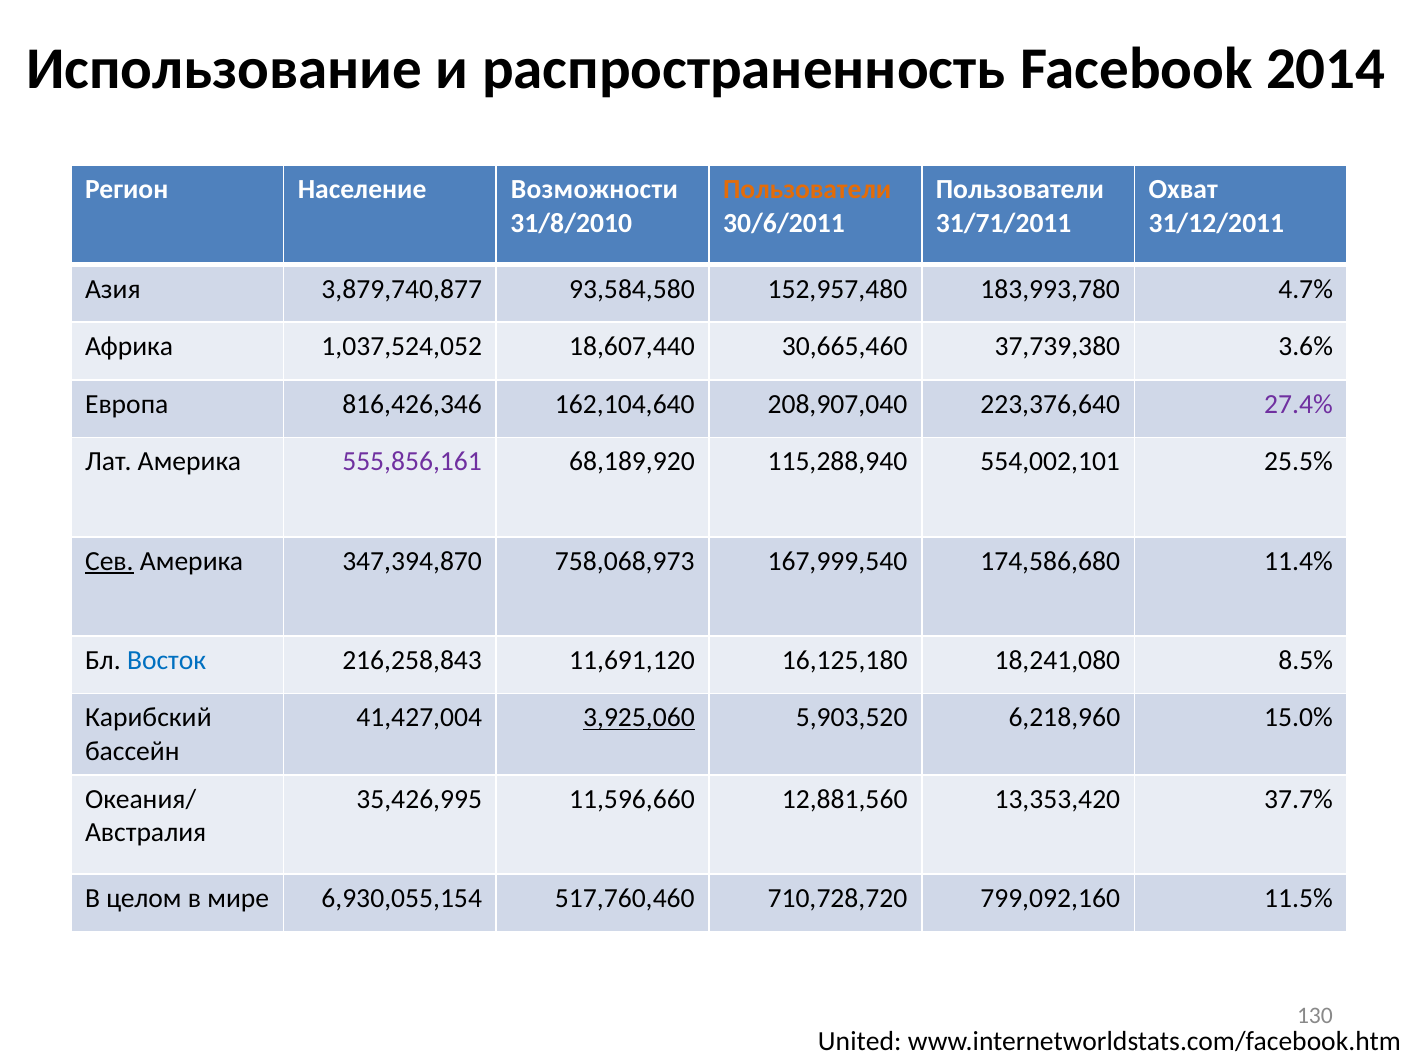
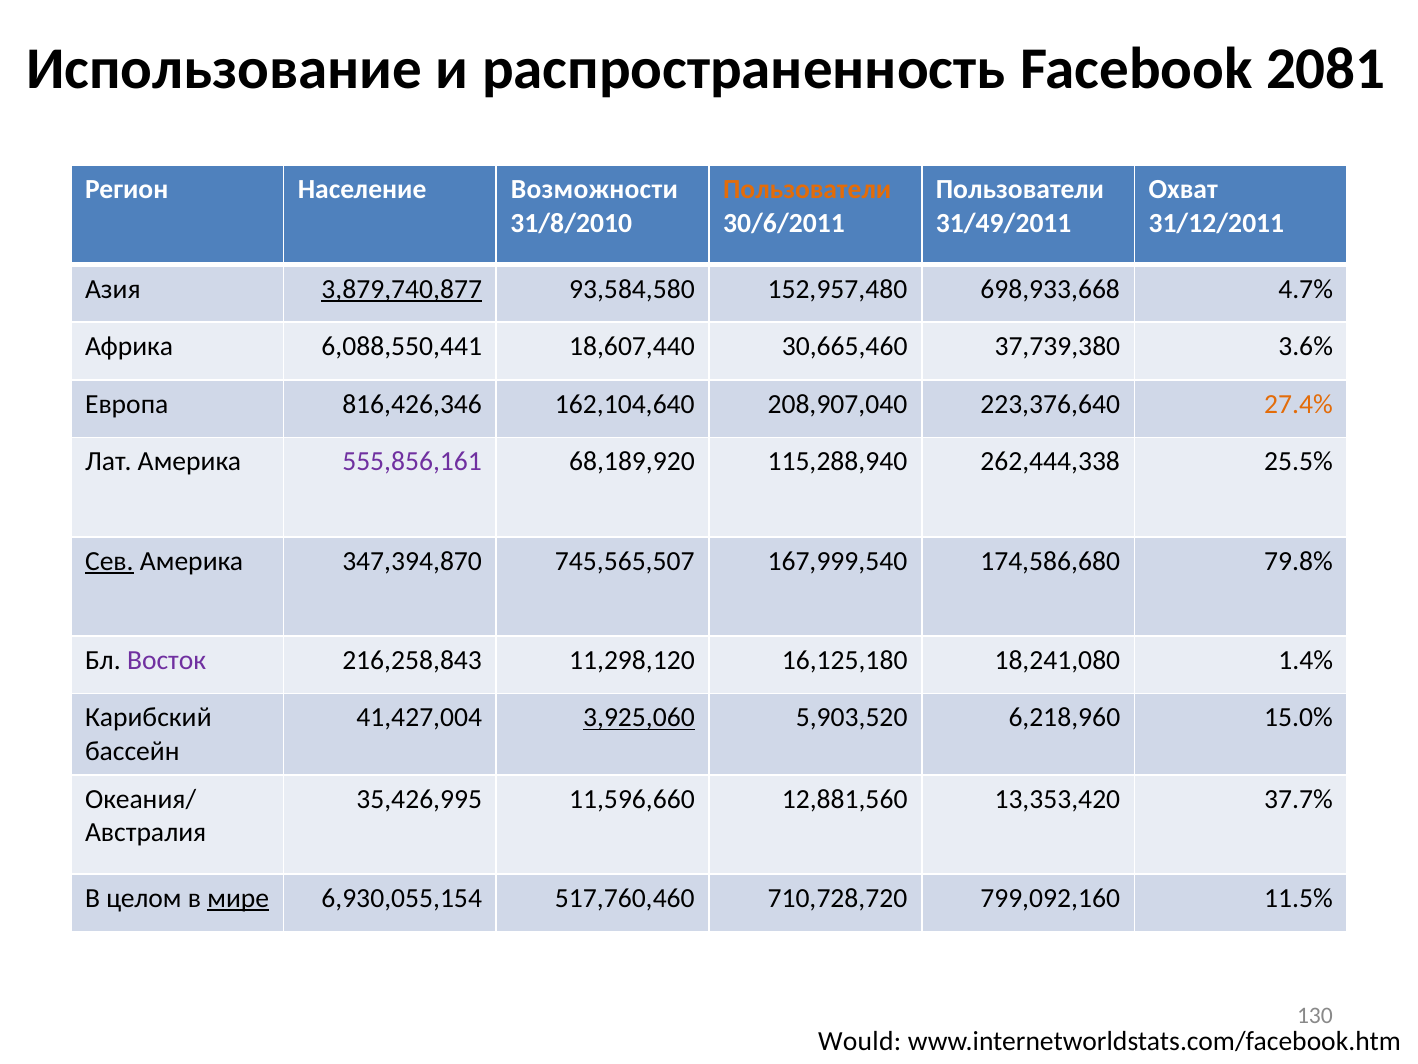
2014: 2014 -> 2081 (1326, 69)
31/71/2011: 31/71/2011 -> 31/49/2011 (1004, 223)
3,879,740,877 underline: none -> present (402, 289)
183,993,780: 183,993,780 -> 698,933,668 (1050, 289)
1,037,524,052: 1,037,524,052 -> 6,088,550,441 (402, 346)
27.4% colour: purple -> orange (1298, 404)
554,002,101: 554,002,101 -> 262,444,338 (1050, 461)
758,068,973: 758,068,973 -> 745,565,507 (625, 561)
11.4%: 11.4% -> 79.8% (1298, 561)
Восток colour: blue -> purple (167, 660)
11,691,120: 11,691,120 -> 11,298,120 (632, 660)
8.5%: 8.5% -> 1.4% (1306, 660)
мире underline: none -> present (238, 898)
United: United -> Would (860, 1041)
